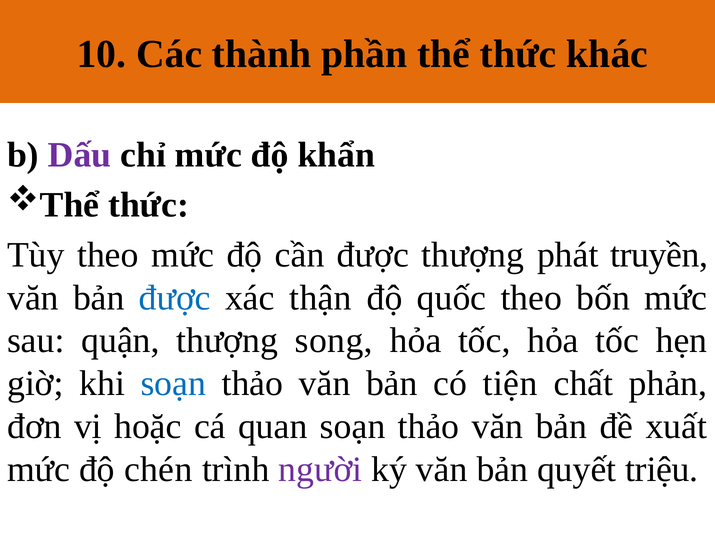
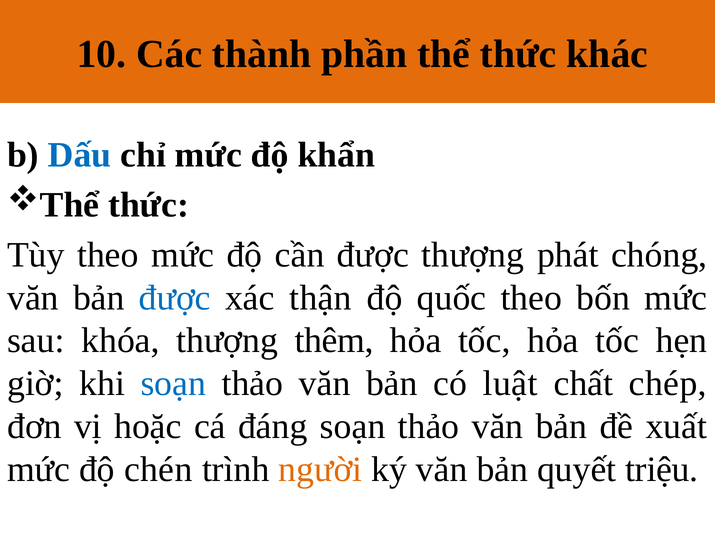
Dấu colour: purple -> blue (80, 155)
truyền: truyền -> chóng (659, 255)
quận: quận -> khóa (120, 341)
song: song -> thêm (334, 341)
tiện: tiện -> luật (510, 384)
phản: phản -> chép (668, 384)
quan: quan -> đáng (273, 427)
người colour: purple -> orange (320, 469)
